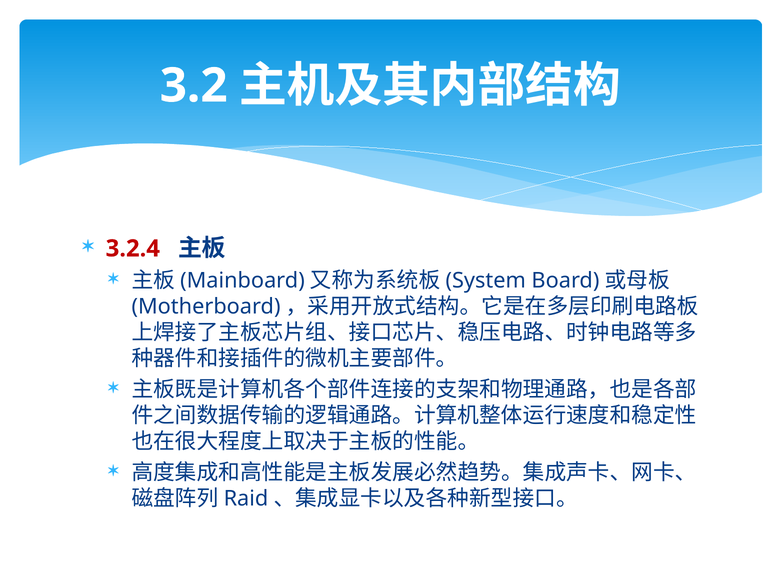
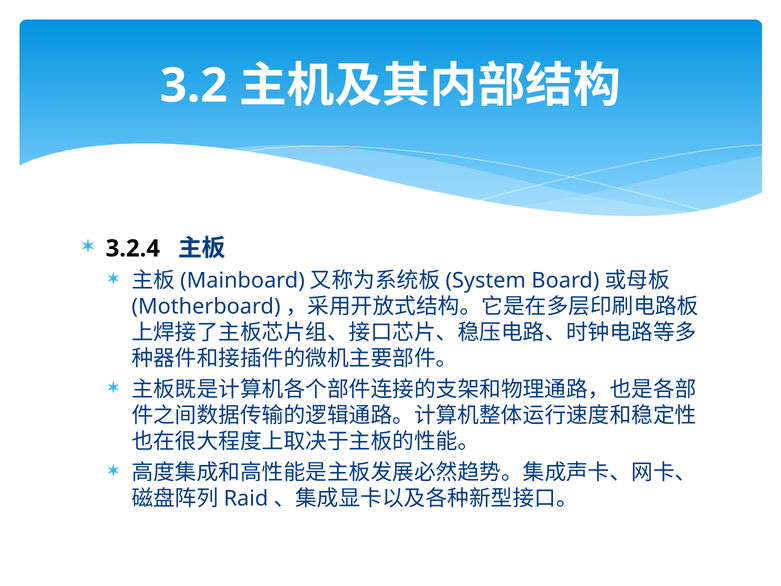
3.2.4 colour: red -> black (133, 248)
